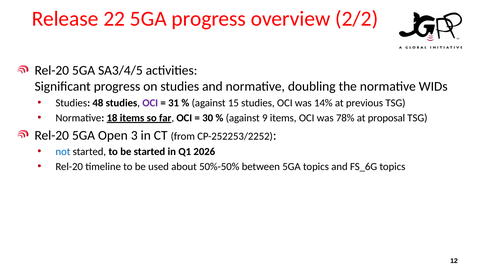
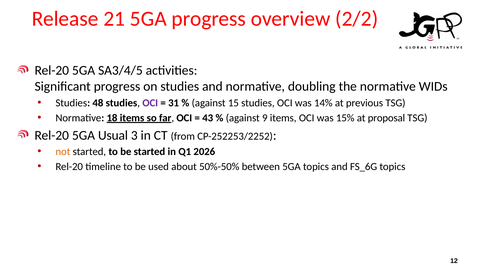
22: 22 -> 21 (114, 19)
30: 30 -> 43 (208, 118)
78%: 78% -> 15% (345, 118)
Open: Open -> Usual (113, 135)
not colour: blue -> orange (63, 152)
